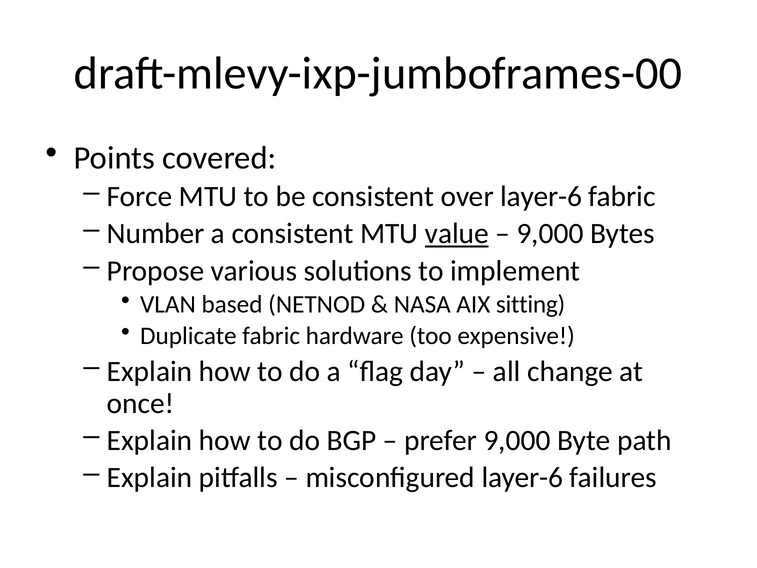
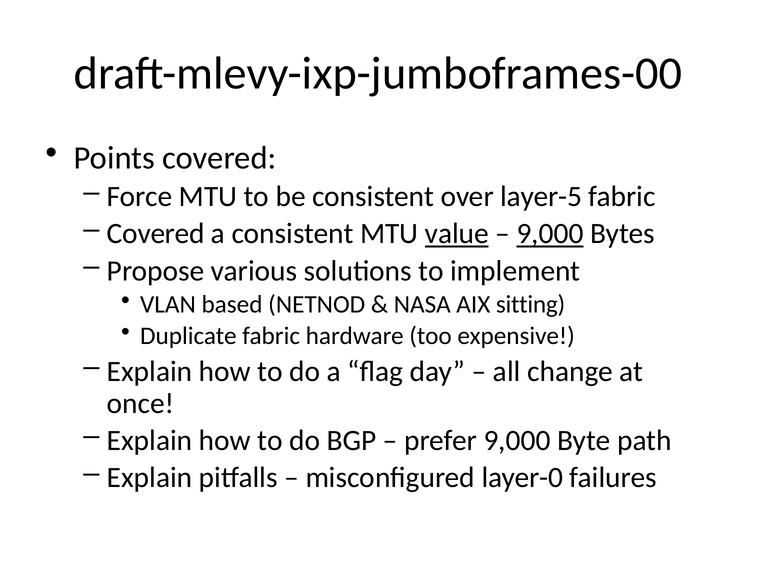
over layer-6: layer-6 -> layer-5 (541, 197)
Number: Number -> Covered (156, 234)
9,000 underline: none -> present (550, 234)
misconfigured layer-6: layer-6 -> layer-0 (522, 477)
